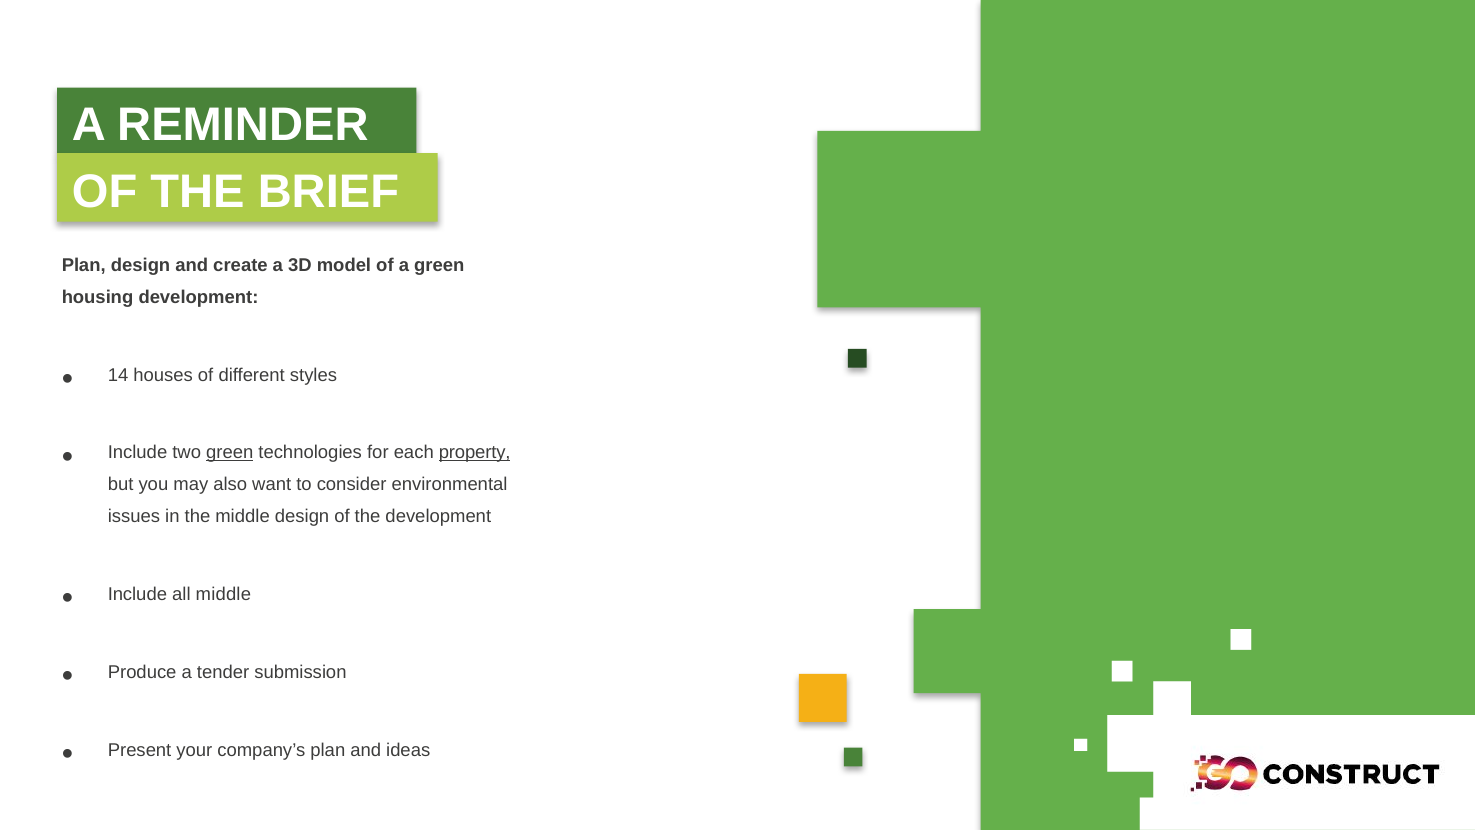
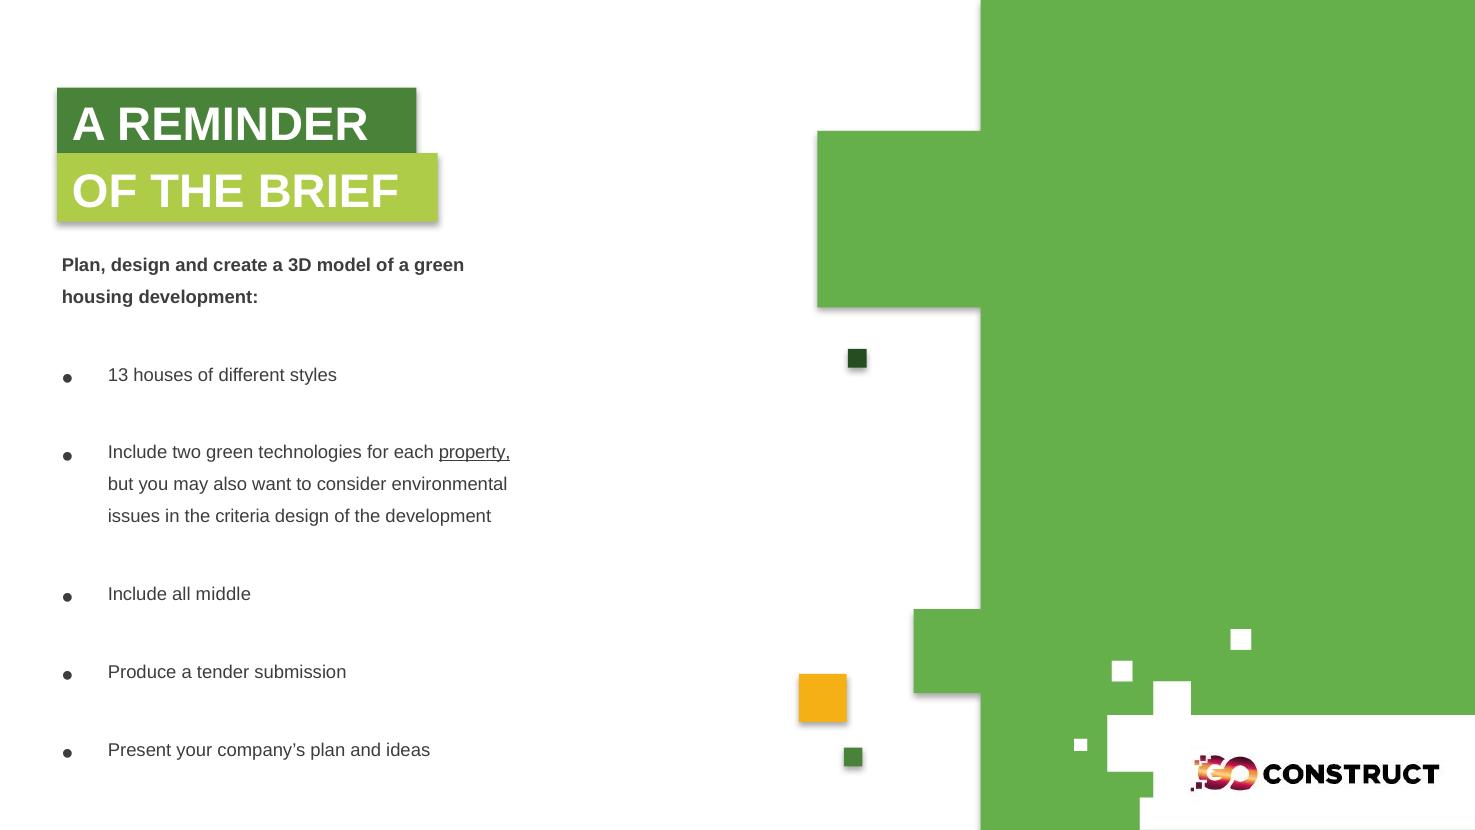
14: 14 -> 13 (118, 375)
green underline: present -> none (230, 453)
the middle: middle -> criteria (243, 516)
